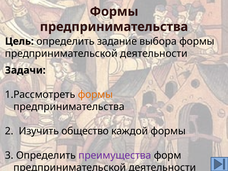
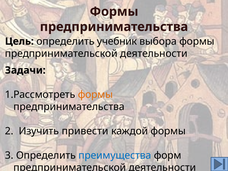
задание: задание -> учебник (117, 41)
общество: общество -> привести (85, 131)
преимущества colour: purple -> blue (115, 155)
